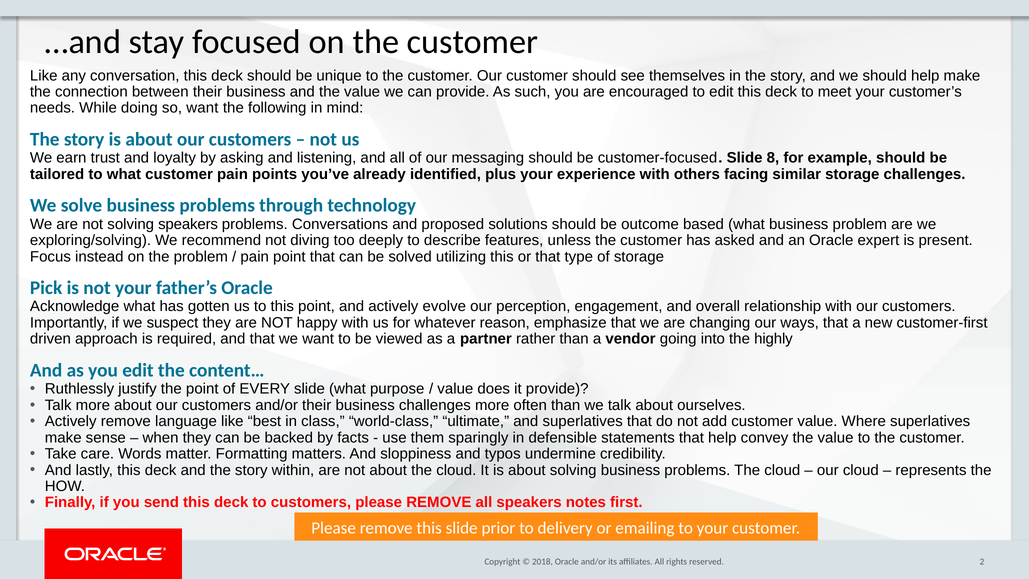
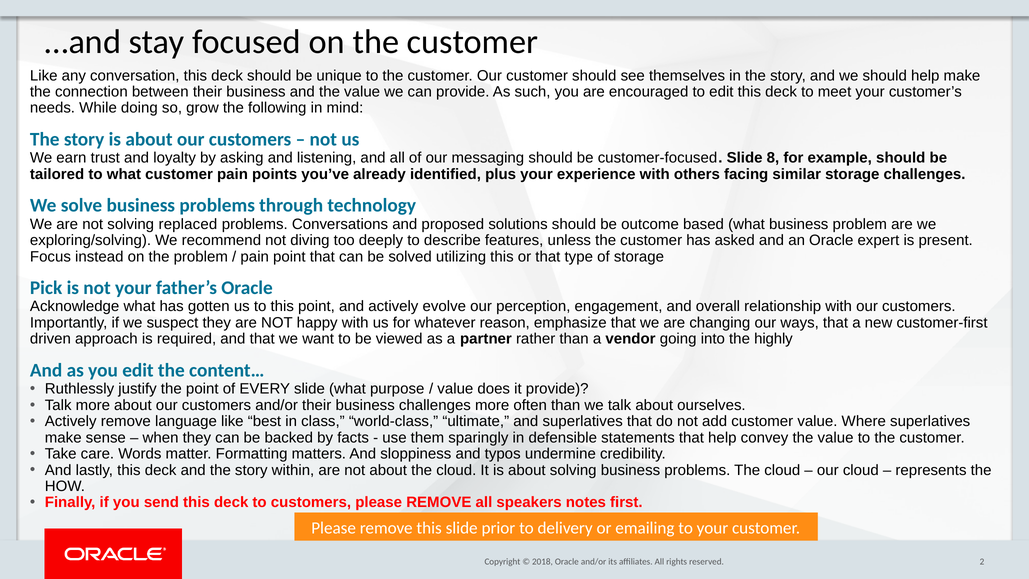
so want: want -> grow (202, 108)
solving speakers: speakers -> replaced (188, 224)
